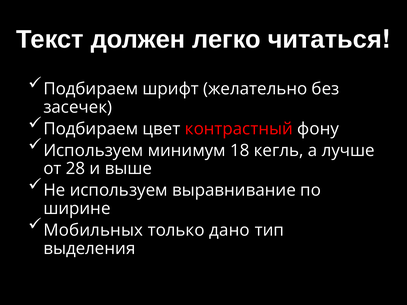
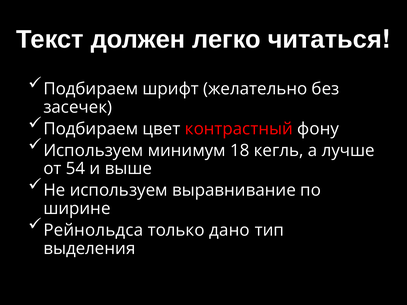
28: 28 -> 54 (76, 169)
Мобильных: Мобильных -> Рейнольдса (93, 230)
